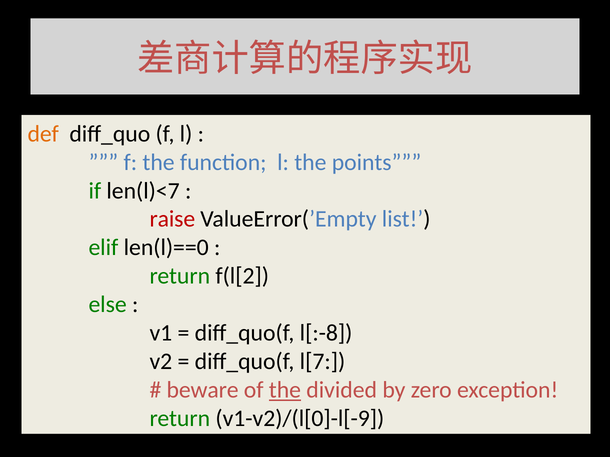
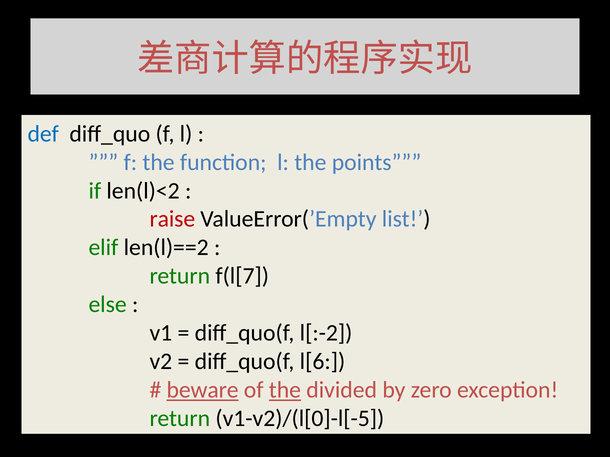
def colour: orange -> blue (43, 134)
len(l)<7: len(l)<7 -> len(l)<2 (143, 191)
len(l)==0: len(l)==0 -> len(l)==2 (166, 248)
f(l[2: f(l[2 -> f(l[7 (242, 276)
l[:-8: l[:-8 -> l[:-2 (326, 333)
l[7: l[7 -> l[6 (322, 362)
beware underline: none -> present (203, 390)
v1-v2)/(l[0]-l[-9: v1-v2)/(l[0]-l[-9 -> v1-v2)/(l[0]-l[-5 (300, 419)
